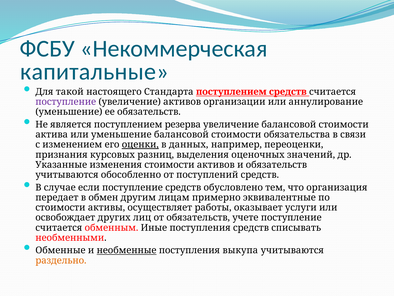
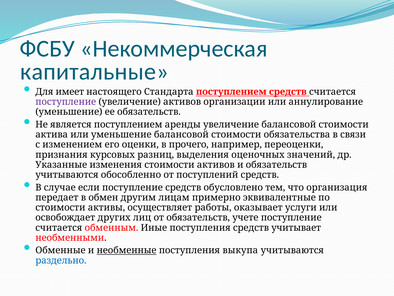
такой: такой -> имеет (70, 92)
резерва: резерва -> аренды (183, 124)
оценки underline: present -> none (140, 144)
данных: данных -> прочего (189, 144)
списывать: списывать -> учитывает (296, 227)
раздельно colour: orange -> blue (61, 260)
